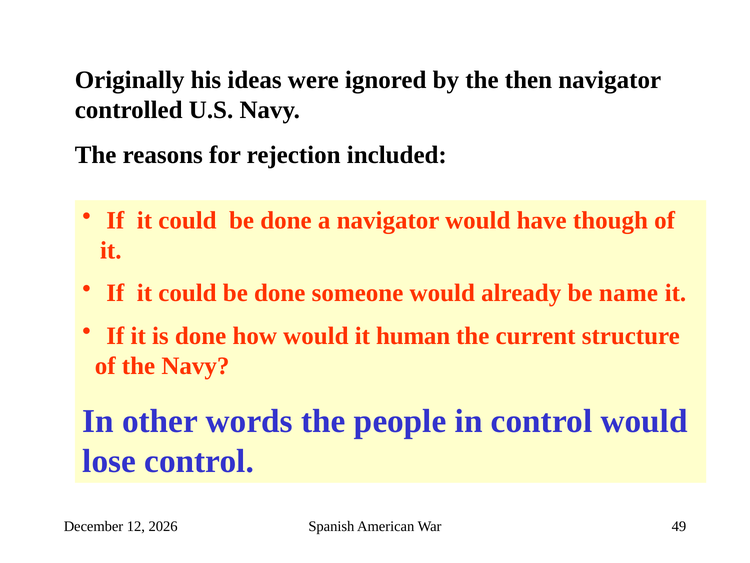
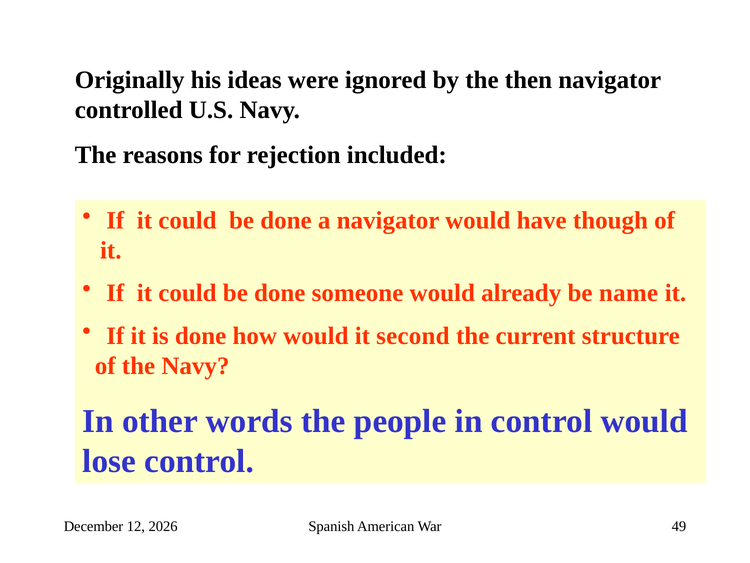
human: human -> second (413, 335)
